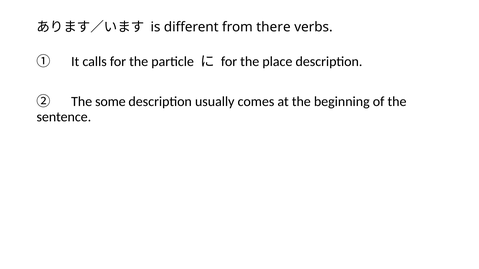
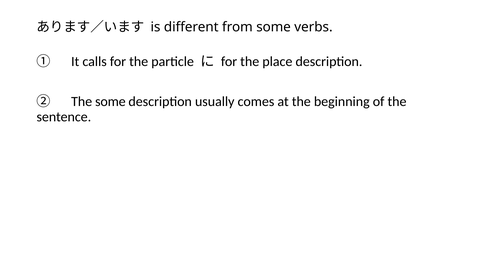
from there: there -> some (274, 27)
